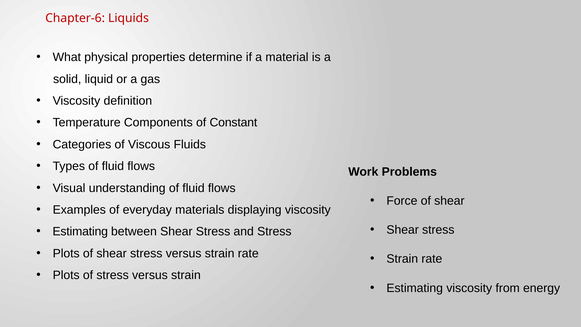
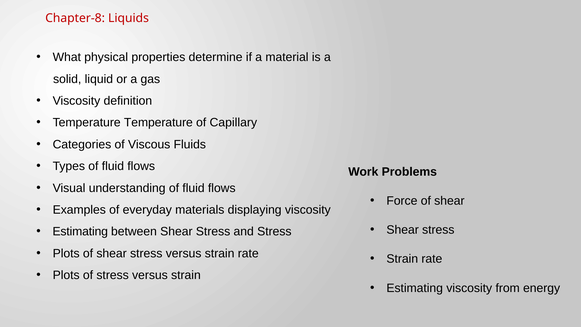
Chapter-6: Chapter-6 -> Chapter-8 (75, 18)
Temperature Components: Components -> Temperature (158, 123)
Constant: Constant -> Capillary (233, 123)
